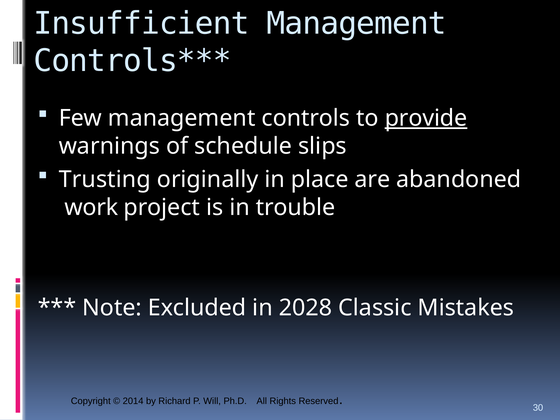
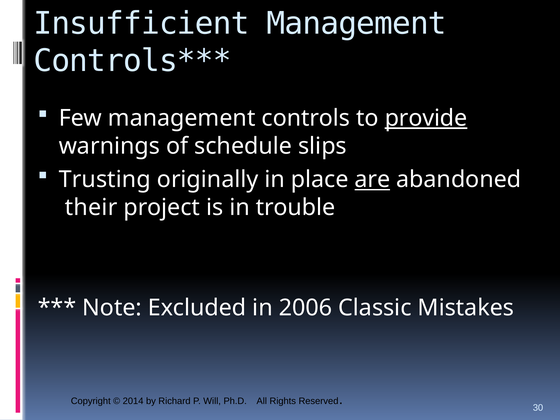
are underline: none -> present (372, 180)
work: work -> their (91, 208)
2028: 2028 -> 2006 (305, 308)
